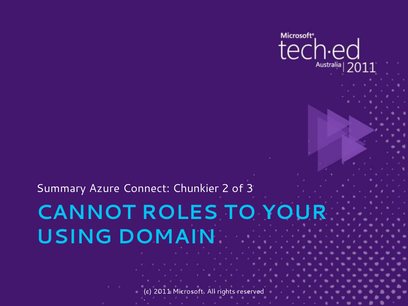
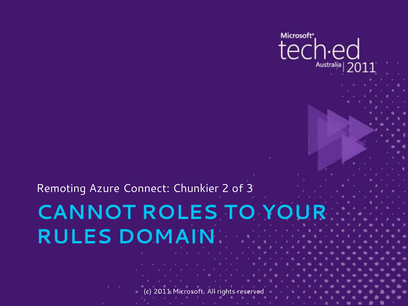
Summary: Summary -> Remoting (61, 189)
USING: USING -> RULES (74, 237)
